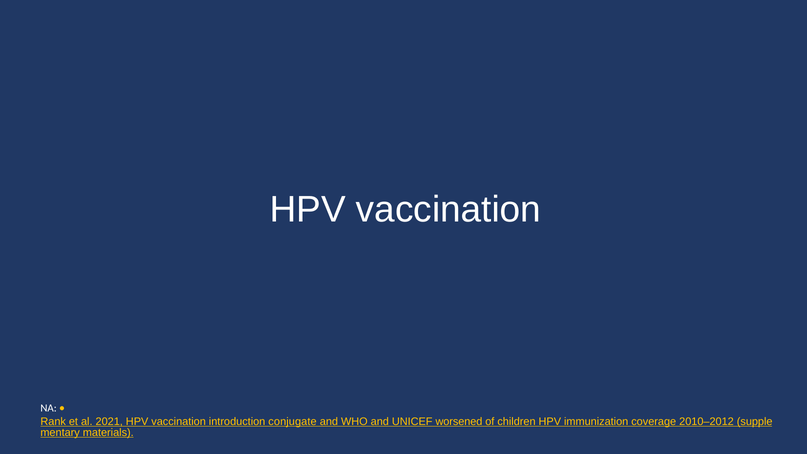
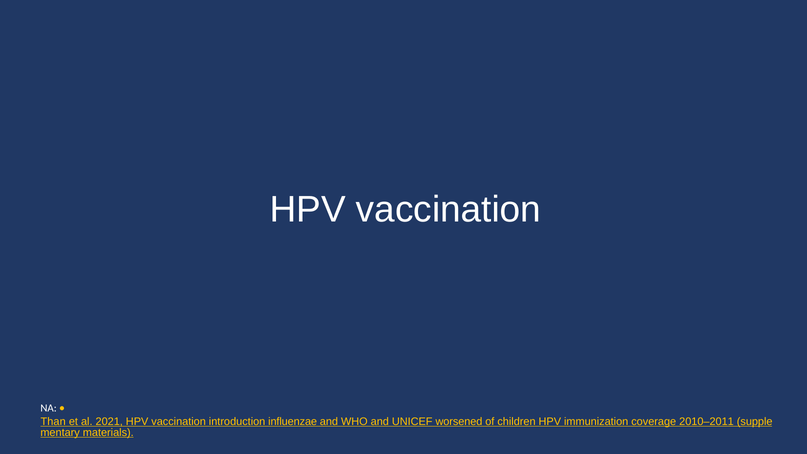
Rank: Rank -> Than (53, 421)
conjugate: conjugate -> influenzae (293, 421)
2010–2012: 2010–2012 -> 2010–2011 (707, 421)
